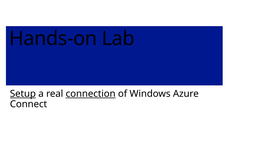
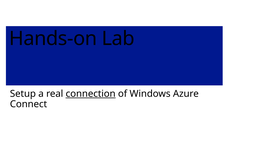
Setup underline: present -> none (23, 94)
